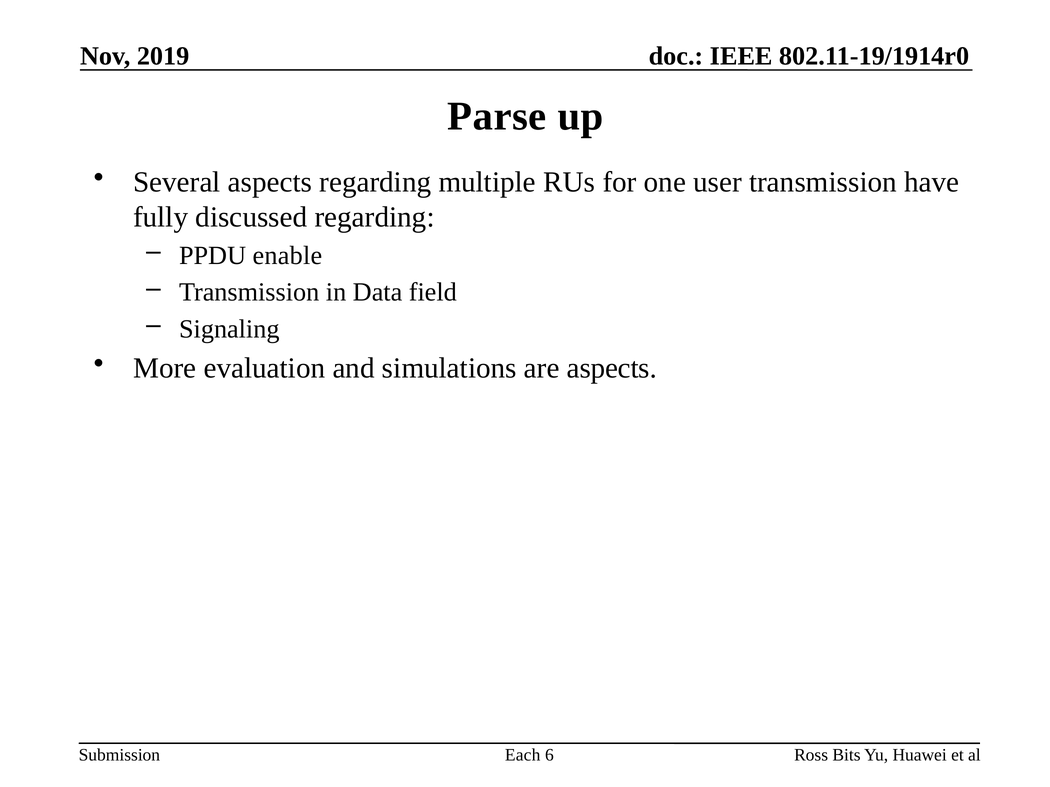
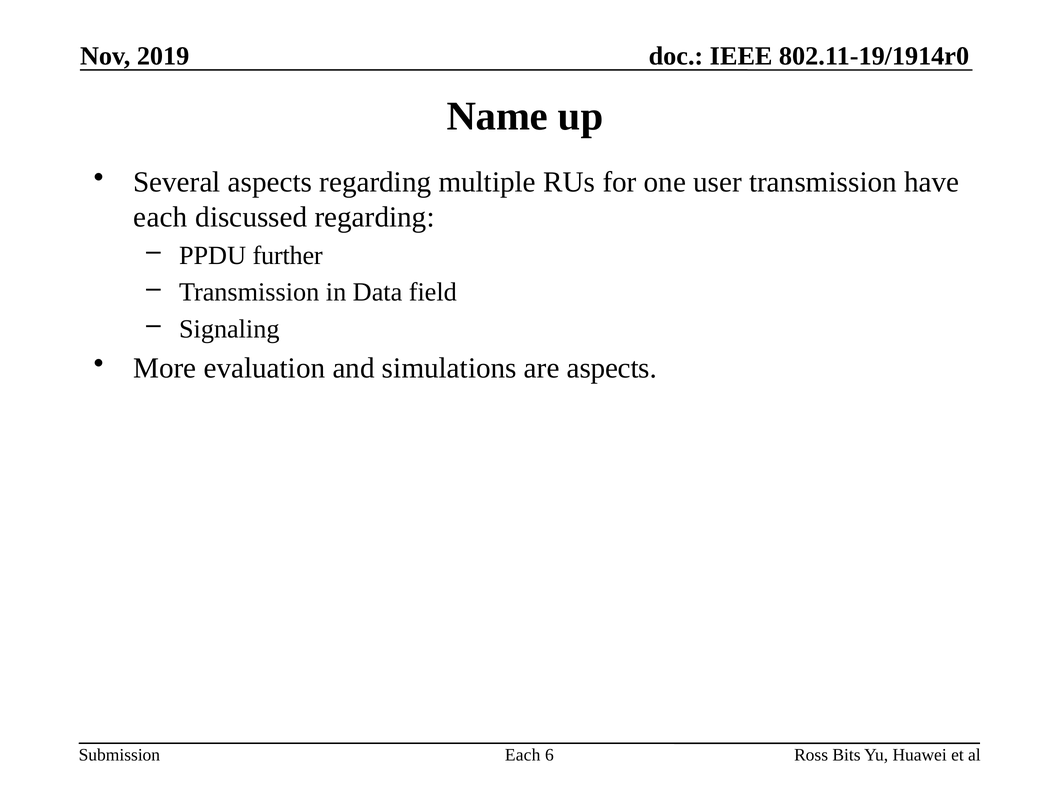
Parse: Parse -> Name (497, 117)
fully: fully -> each (160, 217)
enable: enable -> further (288, 256)
